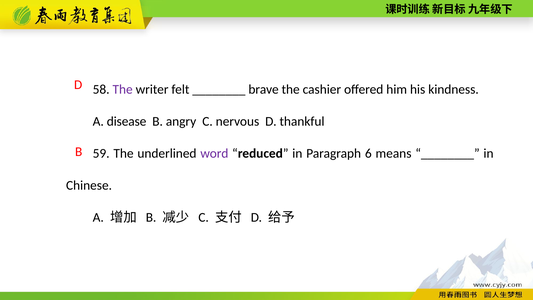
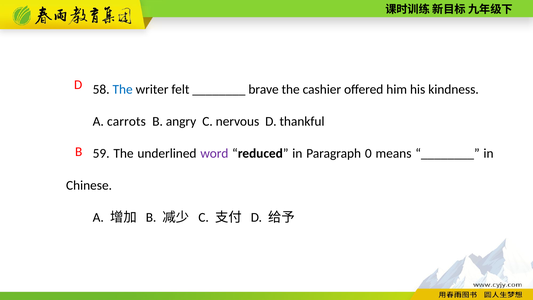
The colour: purple -> blue (123, 89)
disease: disease -> carrots (126, 121)
6: 6 -> 0 (368, 153)
